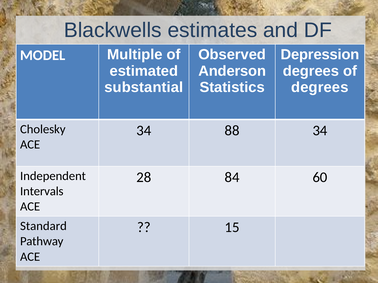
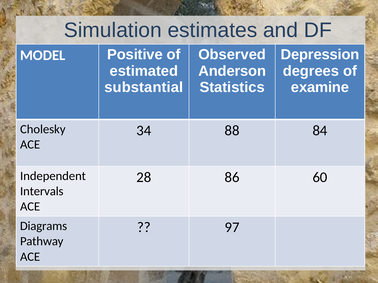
Blackwells: Blackwells -> Simulation (113, 30)
Multiple: Multiple -> Positive (135, 55)
degrees: degrees -> examine (320, 88)
88 34: 34 -> 84 (320, 131)
84: 84 -> 86 (232, 178)
Standard: Standard -> Diagrams (44, 226)
15: 15 -> 97 (232, 228)
